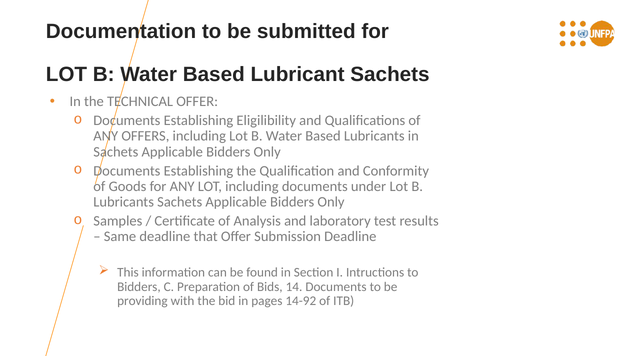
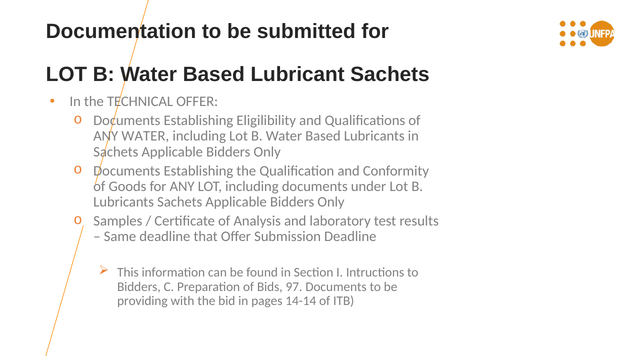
ANY OFFERS: OFFERS -> WATER (145, 136)
14: 14 -> 97 (294, 287)
14-92: 14-92 -> 14-14 (301, 301)
